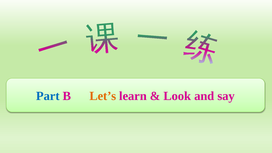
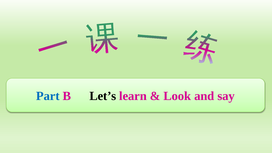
Let’s colour: orange -> black (103, 96)
